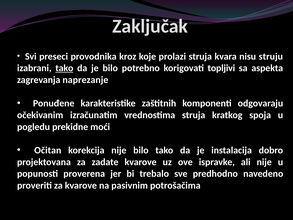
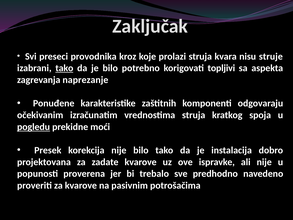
struju: struju -> struje (271, 56)
pogledu underline: none -> present (34, 127)
Očitan: Očitan -> Presek (48, 150)
